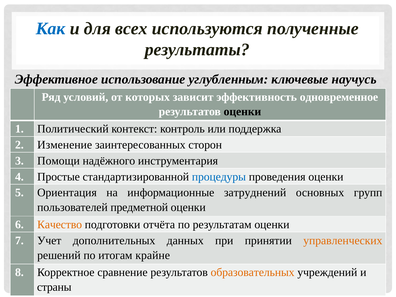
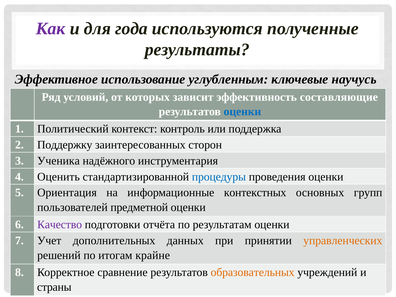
Как colour: blue -> purple (51, 29)
всех: всех -> года (131, 29)
одновременное: одновременное -> составляющие (339, 97)
оценки colour: black -> blue (242, 112)
Изменение: Изменение -> Поддержку (65, 145)
Помощи: Помощи -> Ученика (58, 161)
Простые: Простые -> Оценить (59, 177)
затруднений: затруднений -> контекстных (255, 193)
Качество colour: orange -> purple (60, 225)
